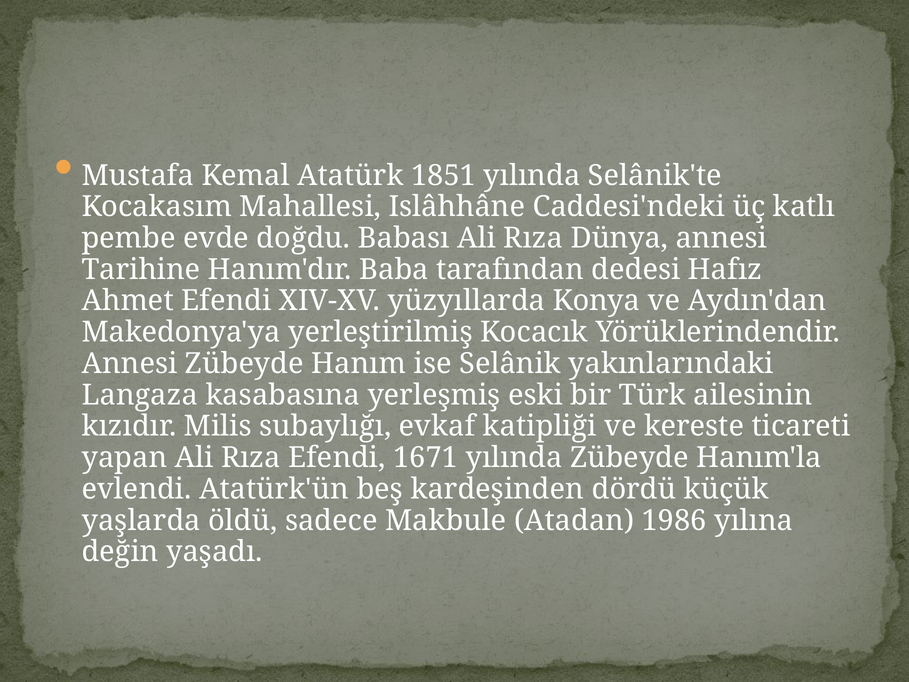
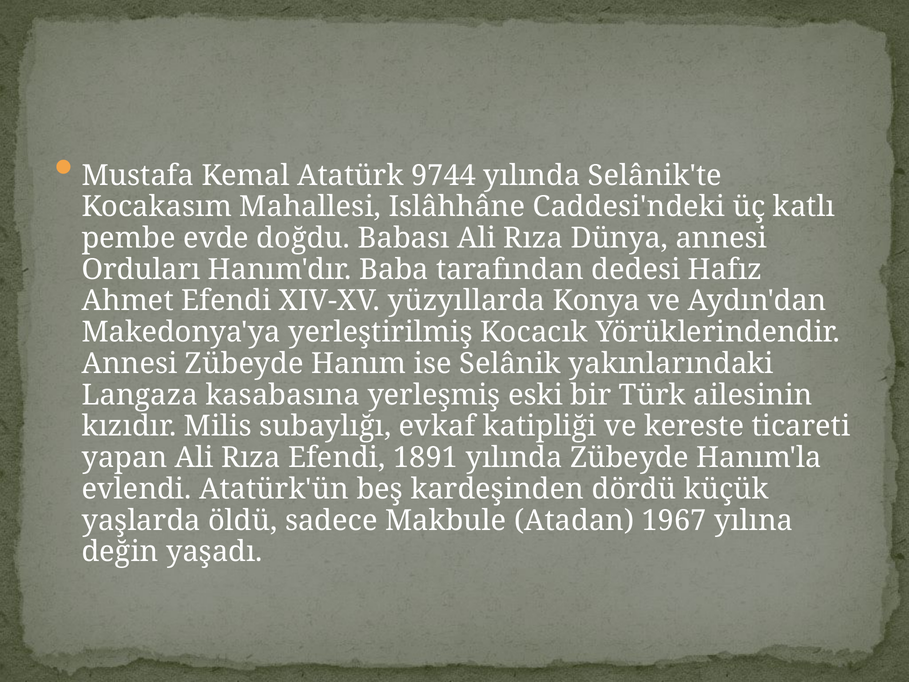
1851: 1851 -> 9744 (444, 175)
Tarihine: Tarihine -> Orduları (141, 269)
1671: 1671 -> 1891 (426, 458)
1986: 1986 -> 1967 (674, 520)
